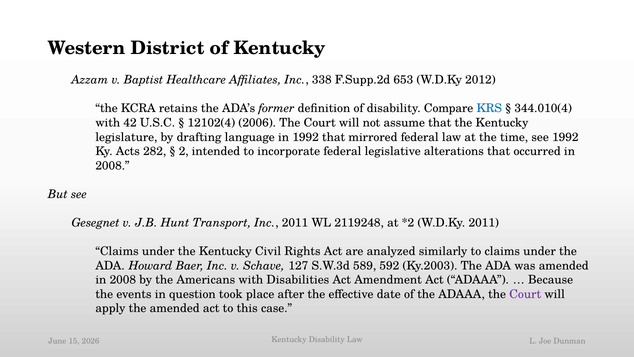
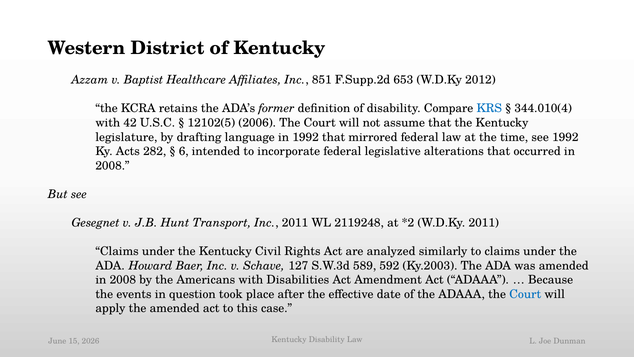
338: 338 -> 851 (322, 80)
12102(4: 12102(4 -> 12102(5 (211, 123)
2: 2 -> 6 (184, 151)
Court colour: purple -> blue (525, 294)
